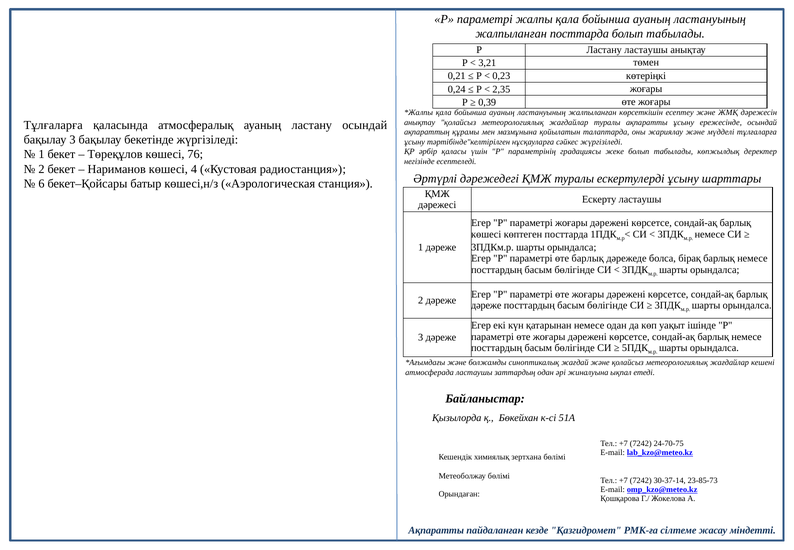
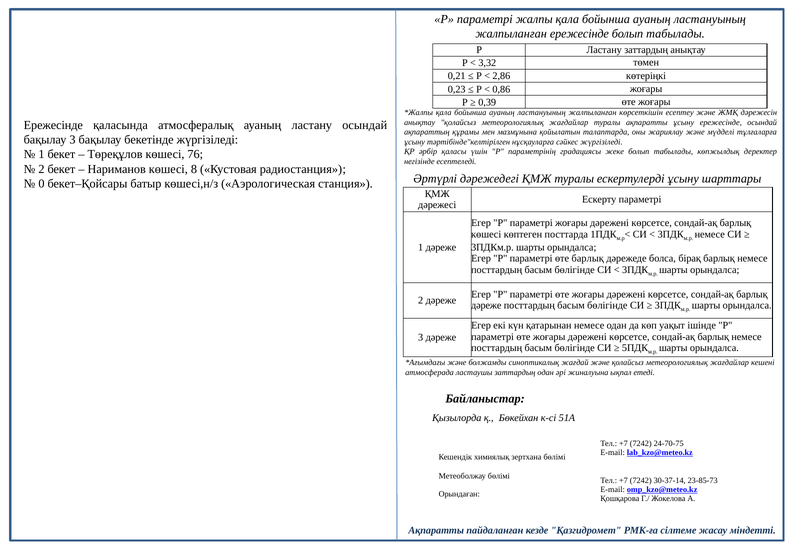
жалпыланған посттарда: посттарда -> ережесінде (579, 34)
Ластану ластаушы: ластаушы -> заттардың (646, 50)
3,21: 3,21 -> 3,32 (487, 63)
0,23: 0,23 -> 2,86 (501, 76)
0,24: 0,24 -> 0,23 (457, 89)
2,35: 2,35 -> 0,86 (501, 89)
Тұлғаларға: Тұлғаларға -> Ережесінде (53, 125)
4: 4 -> 8 (194, 169)
6: 6 -> 0 (41, 184)
Ескерту ластаушы: ластаушы -> параметрі (640, 199)
